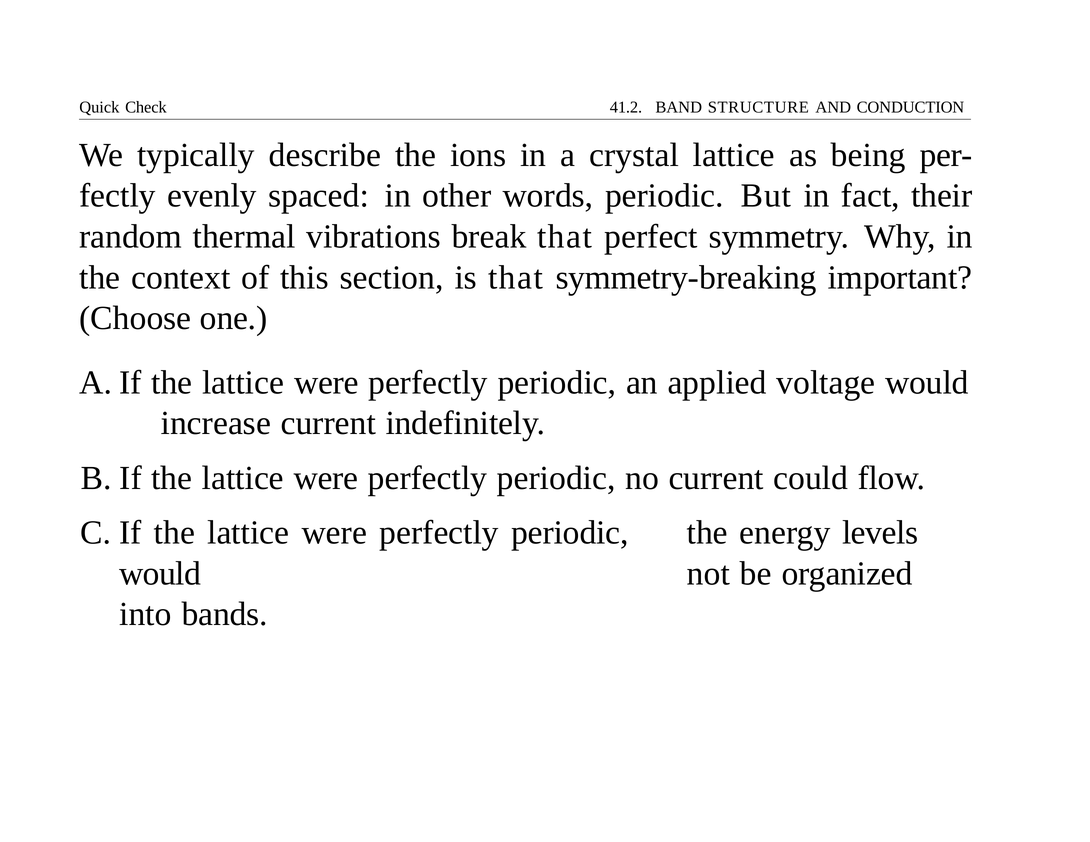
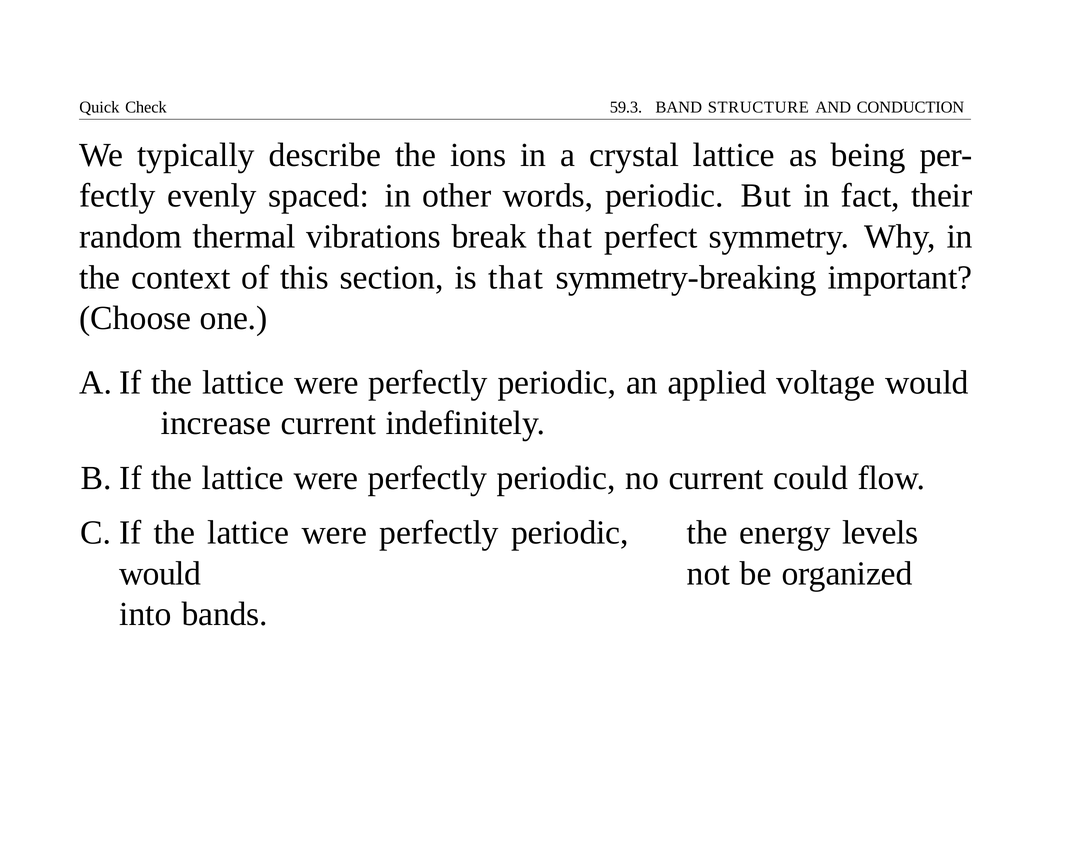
41.2: 41.2 -> 59.3 (626, 108)
